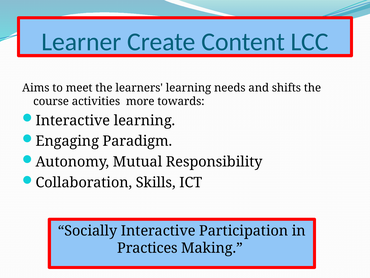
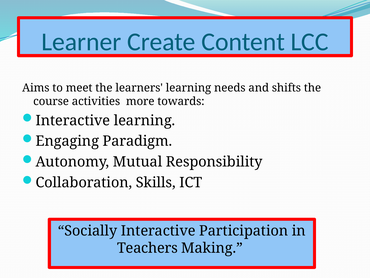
Practices: Practices -> Teachers (147, 248)
